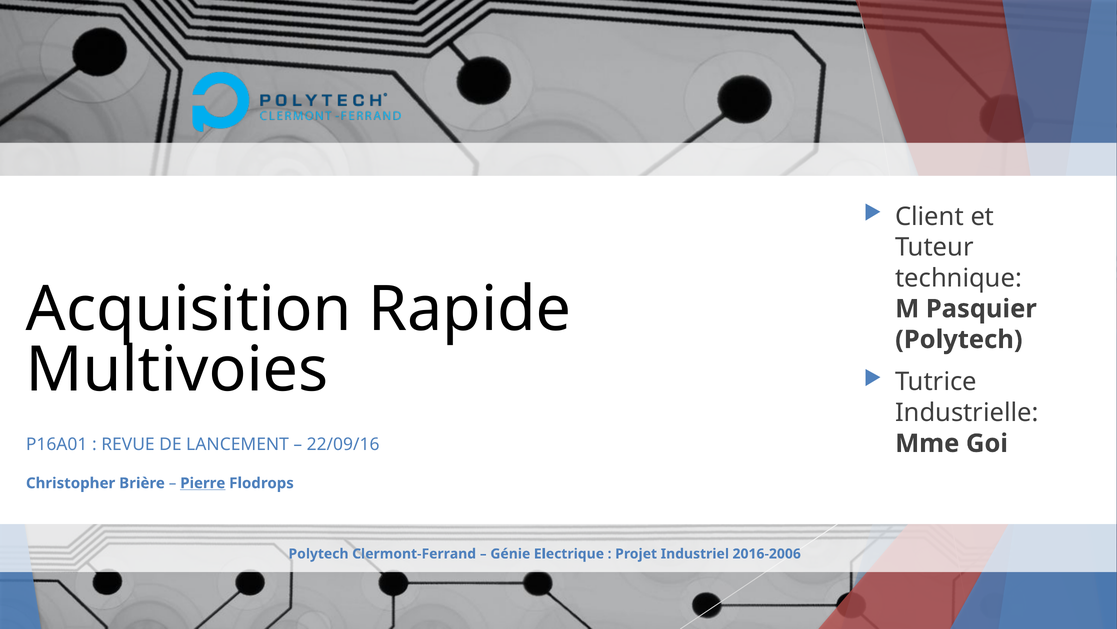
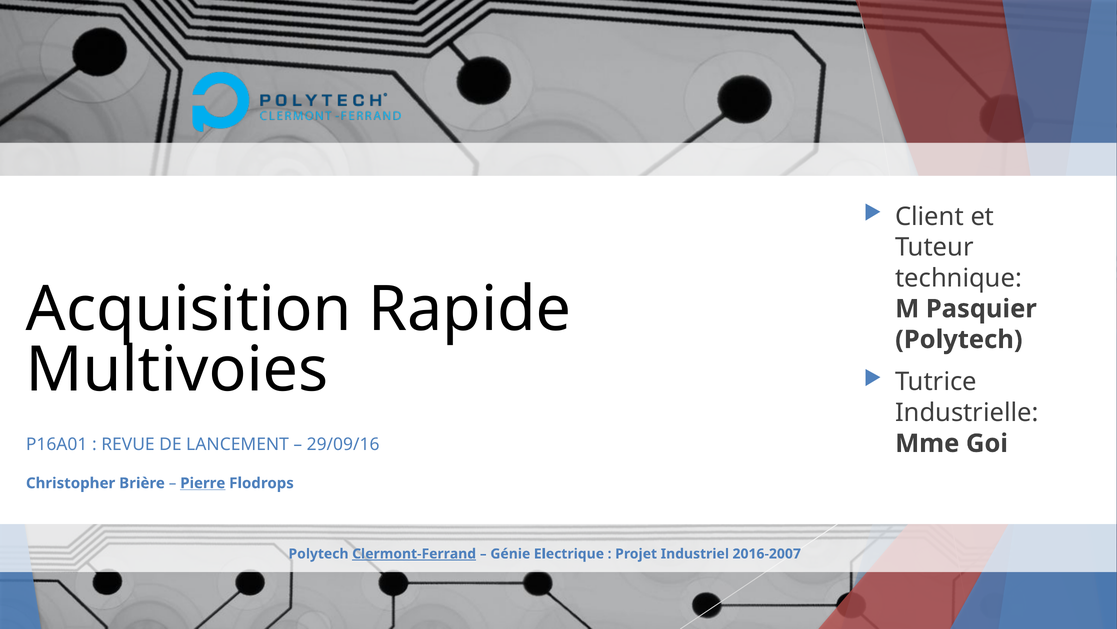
22/09/16: 22/09/16 -> 29/09/16 (343, 444)
Clermont-Ferrand underline: none -> present (414, 553)
2016-2006: 2016-2006 -> 2016-2007 (767, 553)
